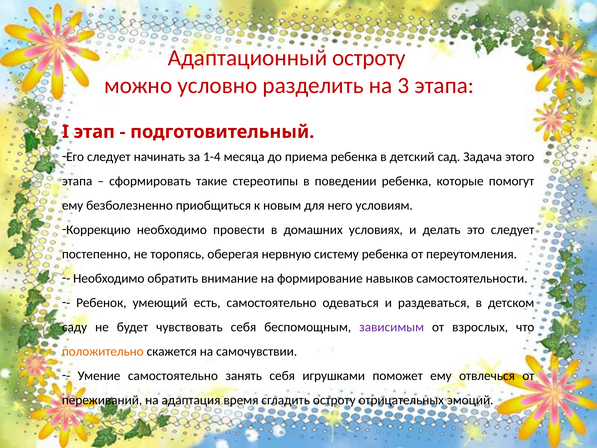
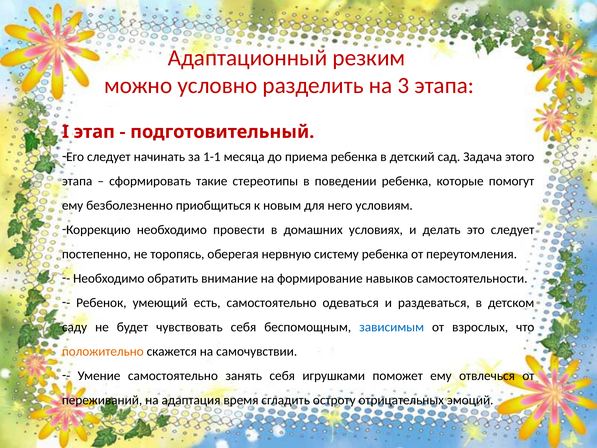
Адаптационный остроту: остроту -> резким (369, 58)
1-4: 1-4 -> 1-1 (212, 157)
зависимым colour: purple -> blue (392, 327)
